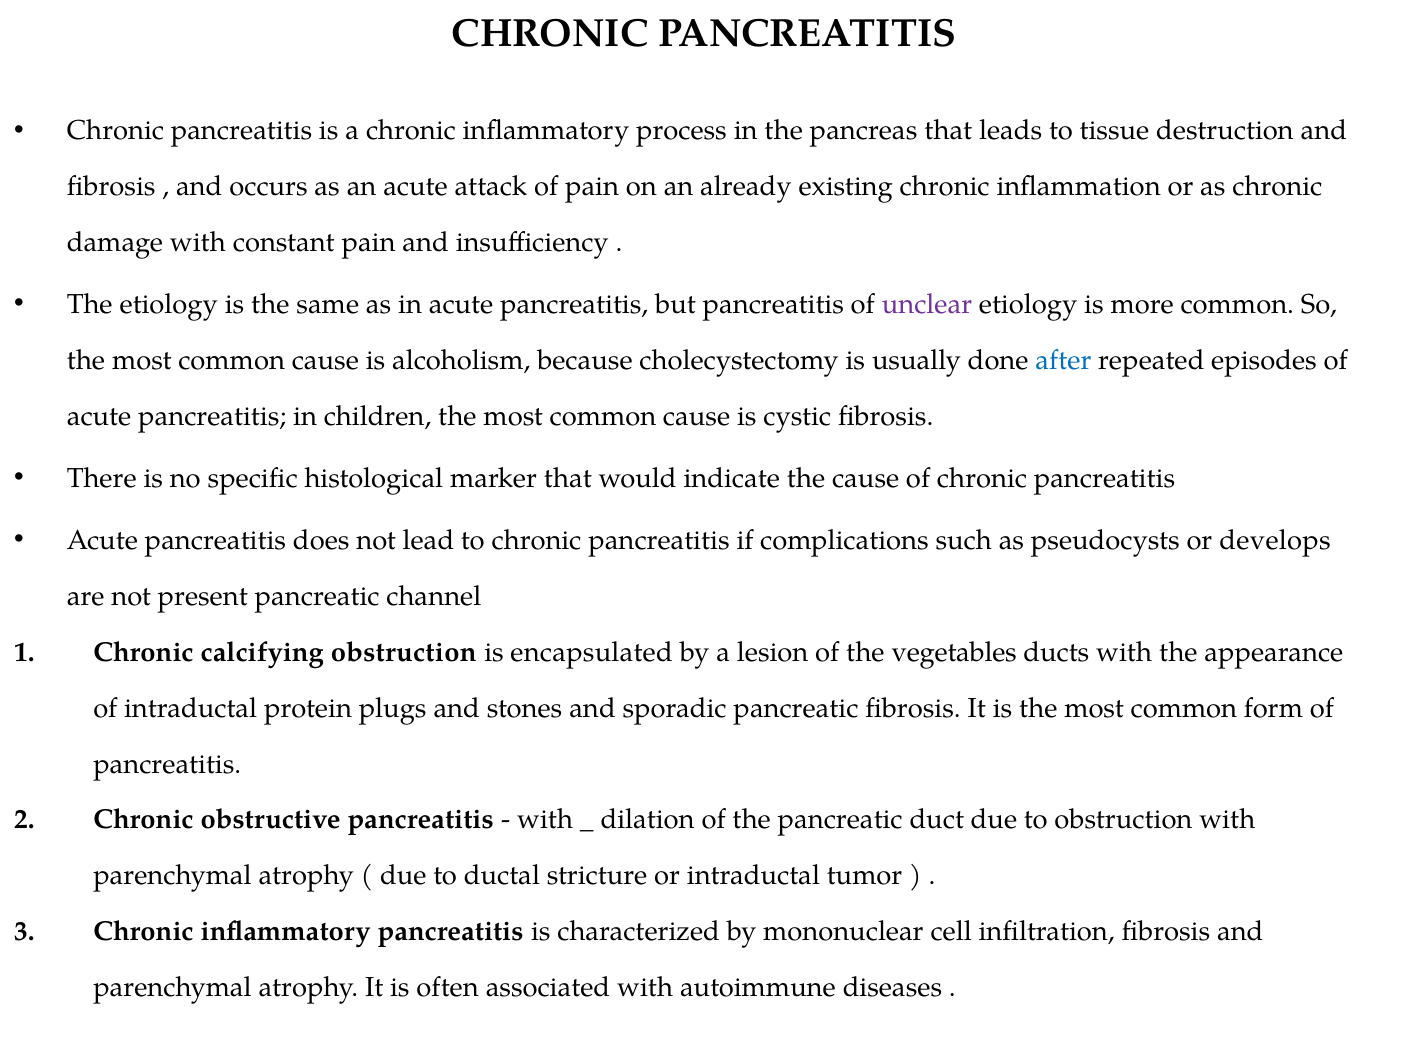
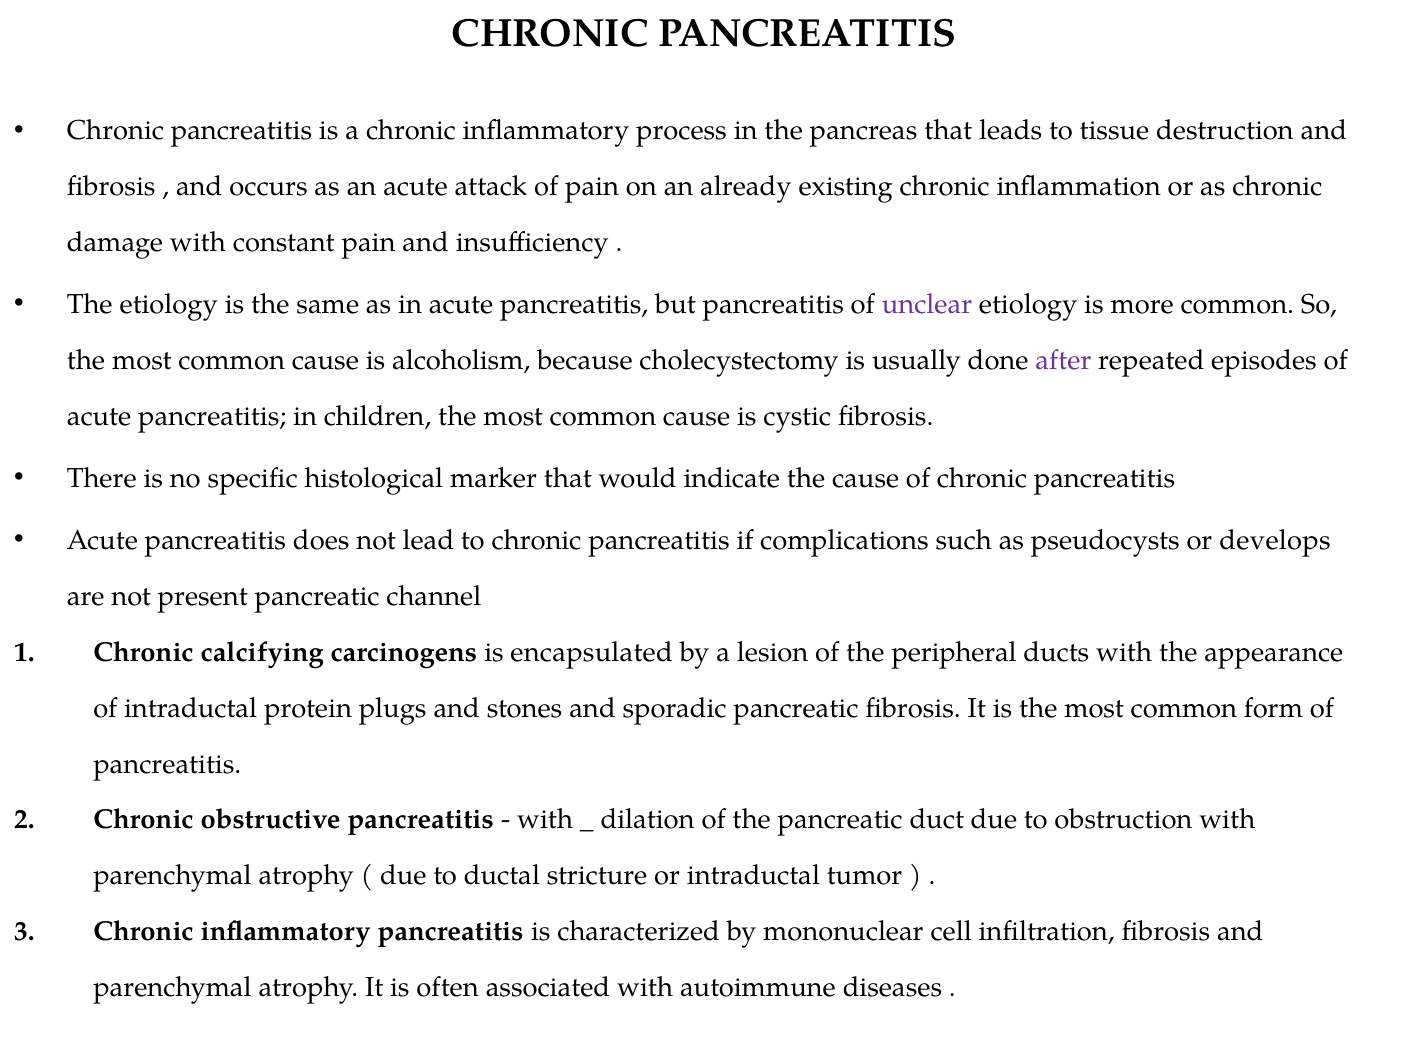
after colour: blue -> purple (1063, 360)
calcifying obstruction: obstruction -> carcinogens (404, 652)
vegetables: vegetables -> peripheral (954, 652)
